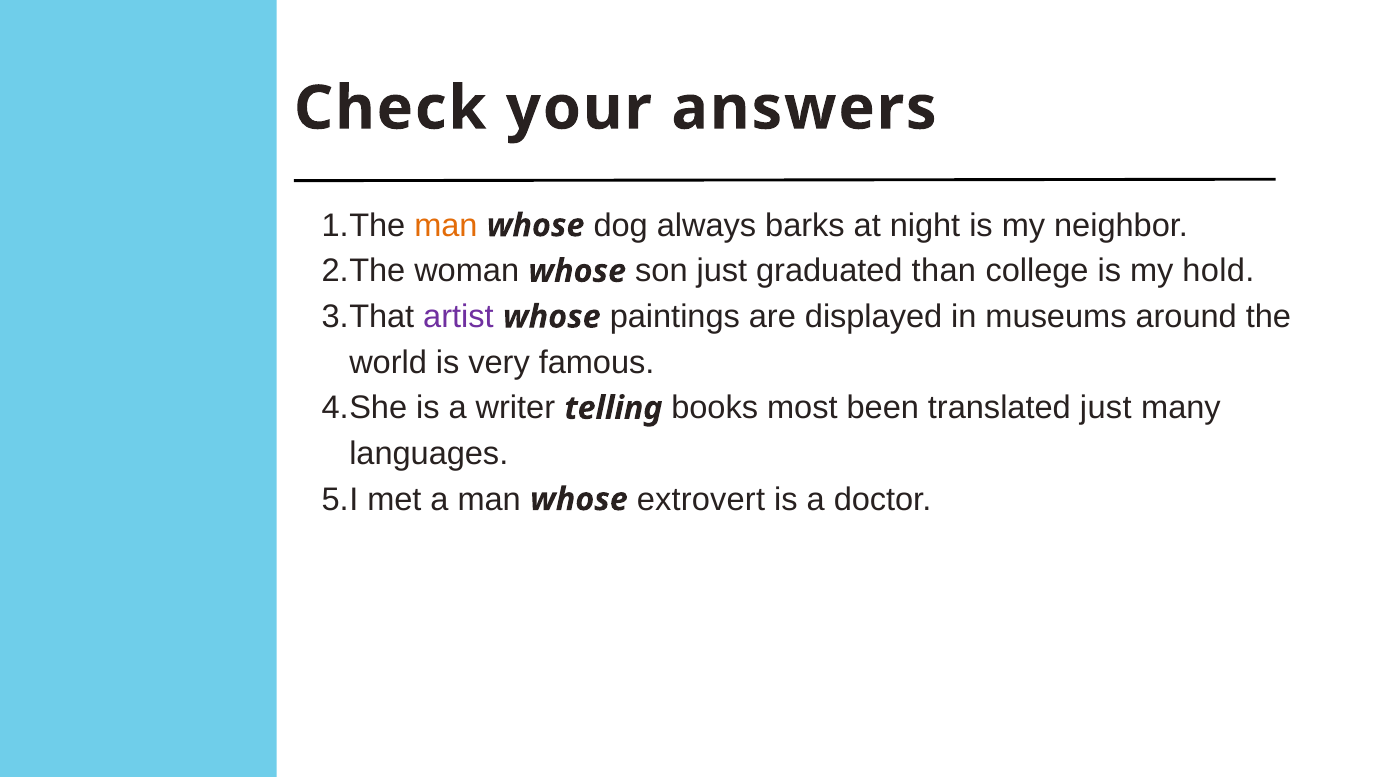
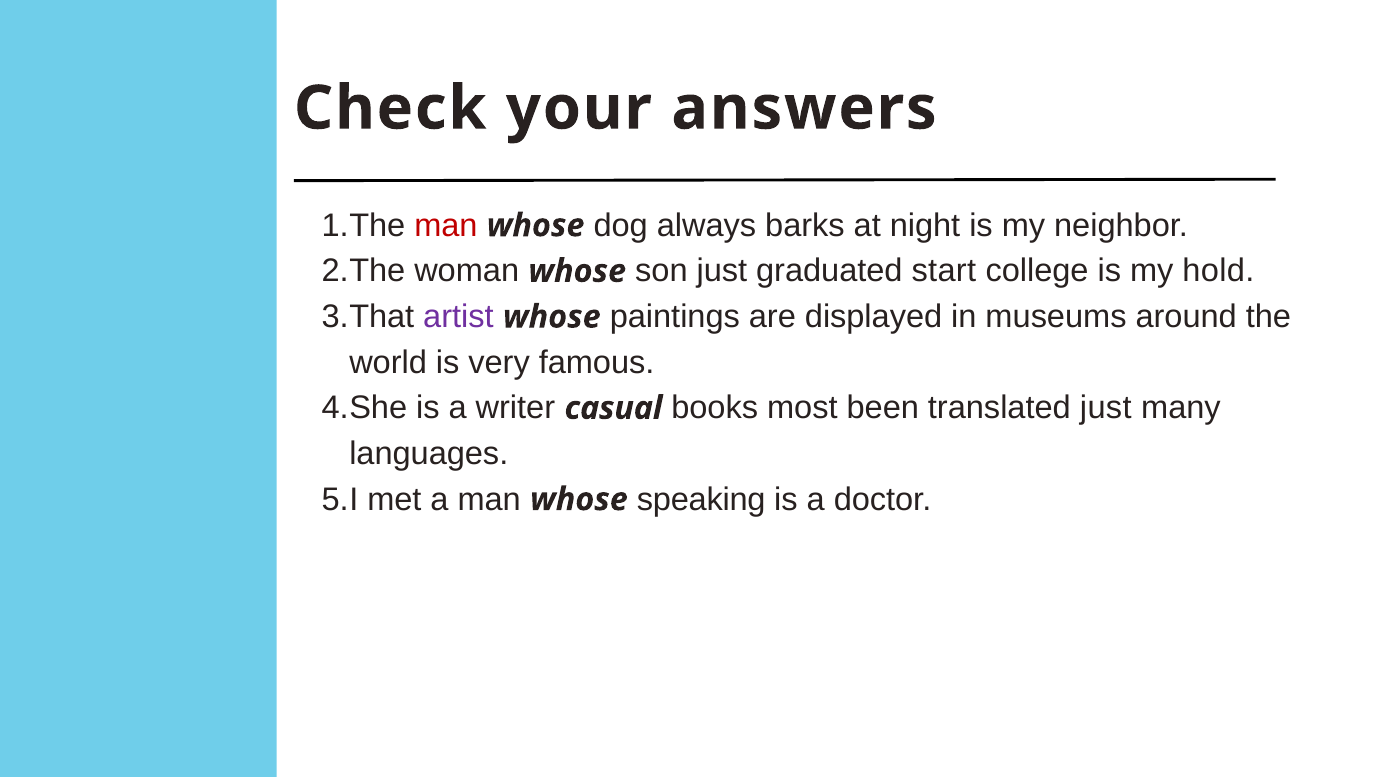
man colour: orange -> red (446, 225)
than: than -> start (944, 271)
telling: telling -> casual (613, 408)
extrovert: extrovert -> speaking (701, 499)
